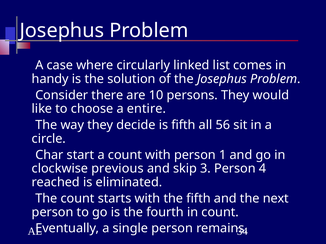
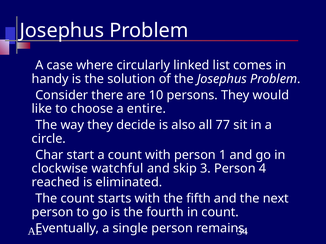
is fifth: fifth -> also (183, 125)
56: 56 -> 77 (223, 125)
previous: previous -> watchful (117, 169)
